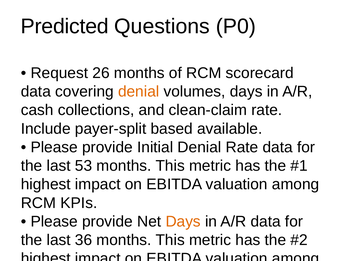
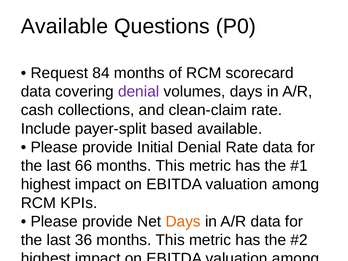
Predicted: Predicted -> Available (64, 26)
26: 26 -> 84 (101, 73)
denial colour: orange -> purple (139, 92)
53: 53 -> 66 (84, 166)
